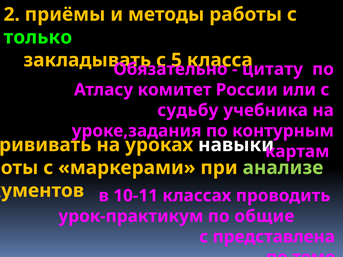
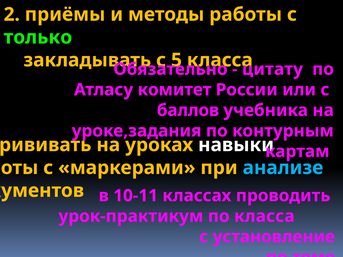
судьбу: судьбу -> баллов (188, 110)
анализе colour: light green -> light blue (283, 168)
по общие: общие -> класса (264, 216)
представлена: представлена -> установление (274, 237)
